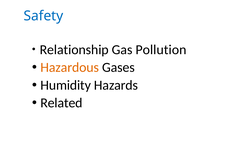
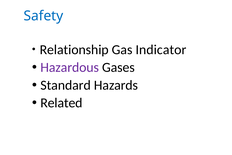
Pollution: Pollution -> Indicator (161, 50)
Hazardous colour: orange -> purple (70, 67)
Humidity: Humidity -> Standard (66, 85)
